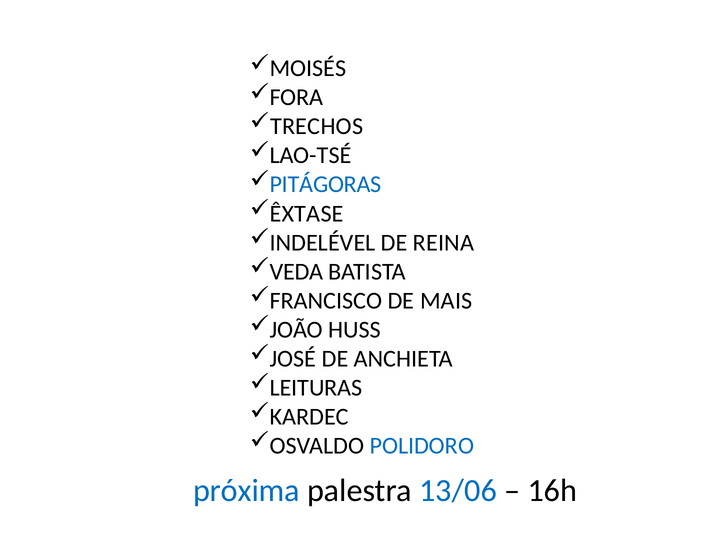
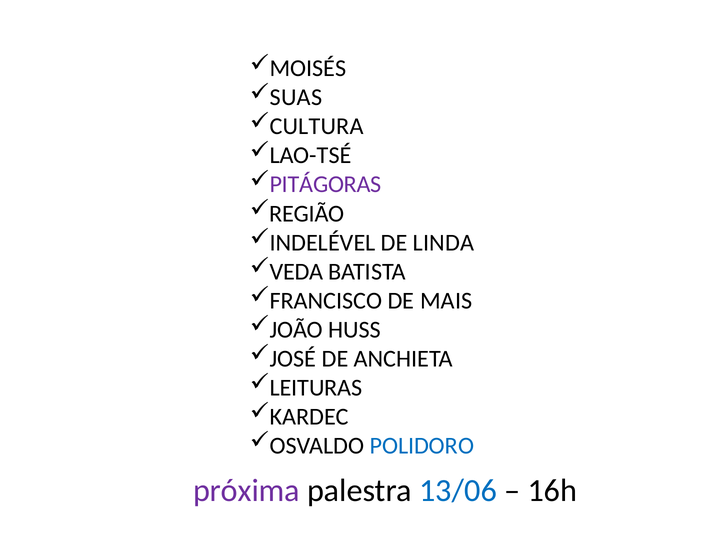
FORA: FORA -> SUAS (296, 97)
TRECHOS: TRECHOS -> CULTURA (317, 126)
PITÁGORAS colour: blue -> purple (326, 184)
ÊXTASE: ÊXTASE -> REGIÃO (307, 213)
REINA: REINA -> LINDA (444, 242)
próxima colour: blue -> purple (246, 490)
